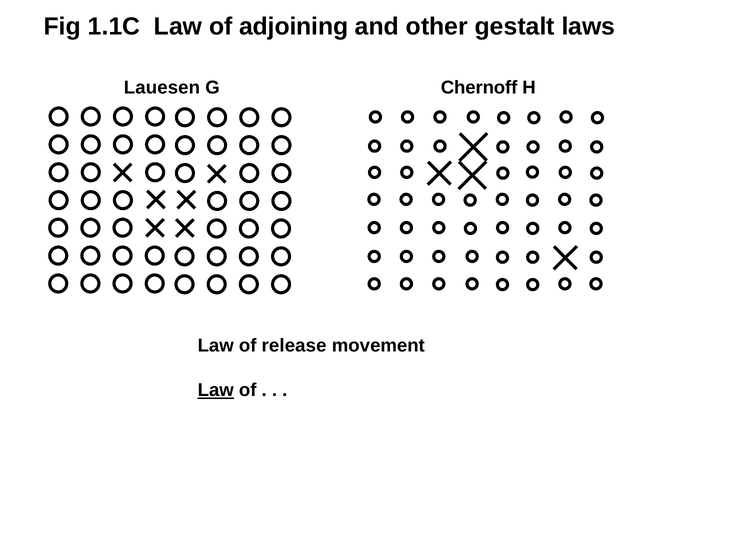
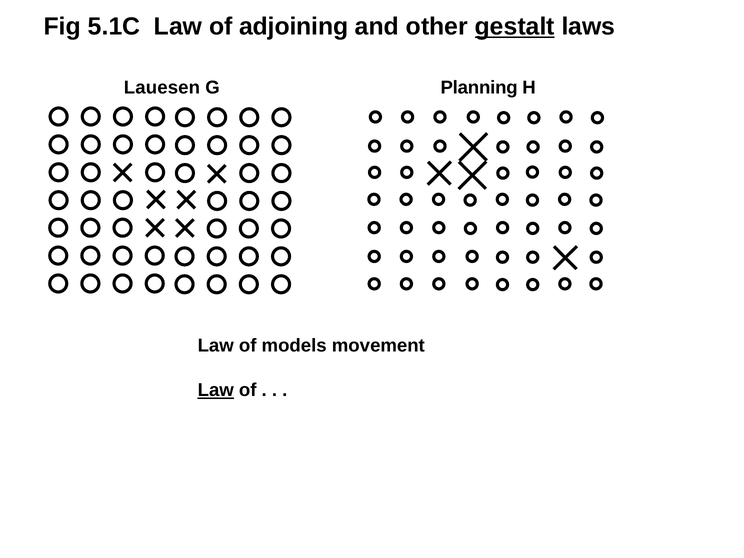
1.1C: 1.1C -> 5.1C (114, 27)
gestalt underline: none -> present (515, 27)
Chernoff: Chernoff -> Planning (479, 88)
release: release -> models (294, 346)
